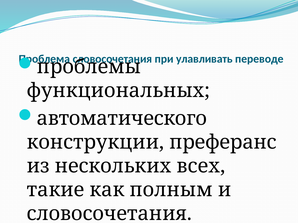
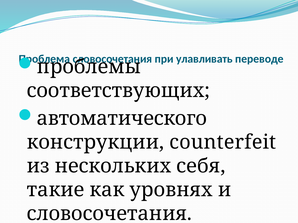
функциональных: функциональных -> соответствующих (118, 91)
преферанс: преферанс -> counterfeit (223, 142)
всех: всех -> себя (201, 166)
полным: полным -> уровнях (171, 190)
